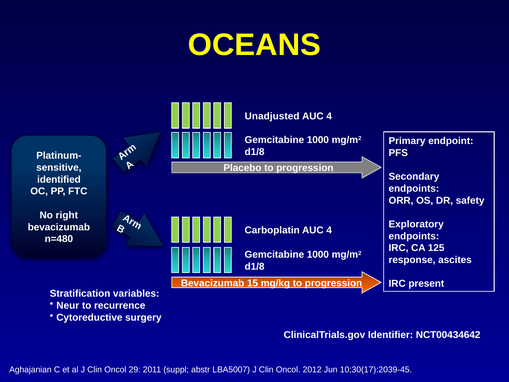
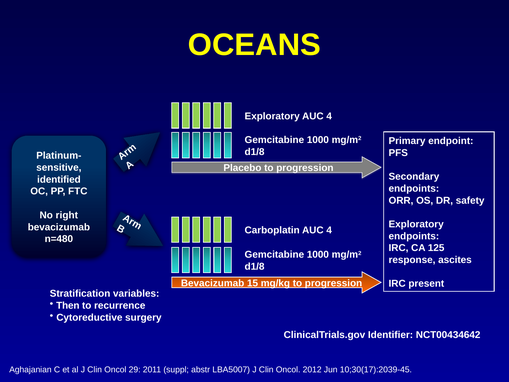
Unadjusted: Unadjusted -> Exploratory (272, 116)
Neur: Neur -> Then (68, 305)
